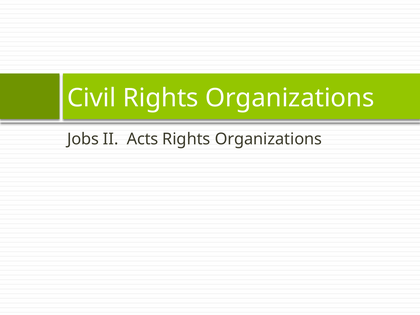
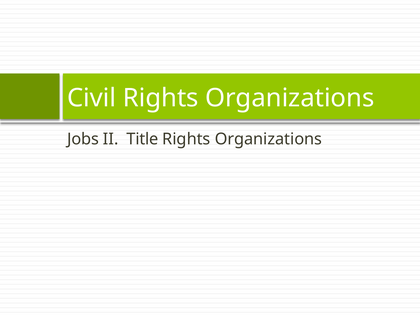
Acts: Acts -> Title (143, 139)
